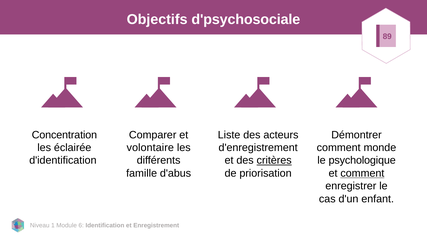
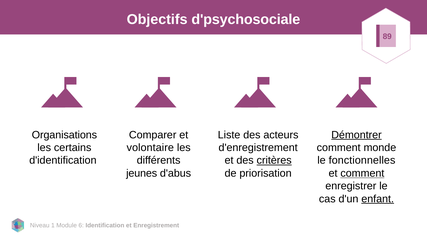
Concentration: Concentration -> Organisations (64, 135)
Démontrer underline: none -> present (356, 135)
éclairée: éclairée -> certains (73, 148)
psychologique: psychologique -> fonctionnelles (362, 161)
famille: famille -> jeunes (142, 173)
enfant underline: none -> present (378, 199)
